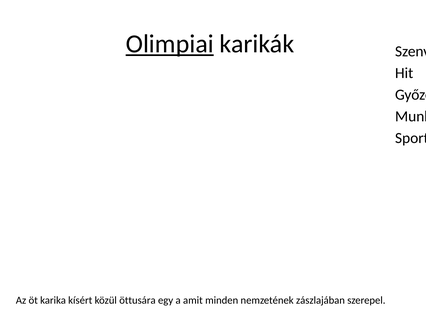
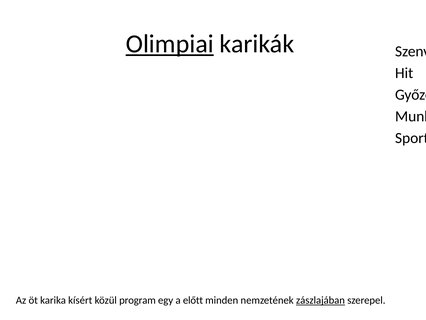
öttusára: öttusára -> program (138, 300)
amit: amit -> előtt (193, 300)
zászlajában underline: none -> present (320, 300)
